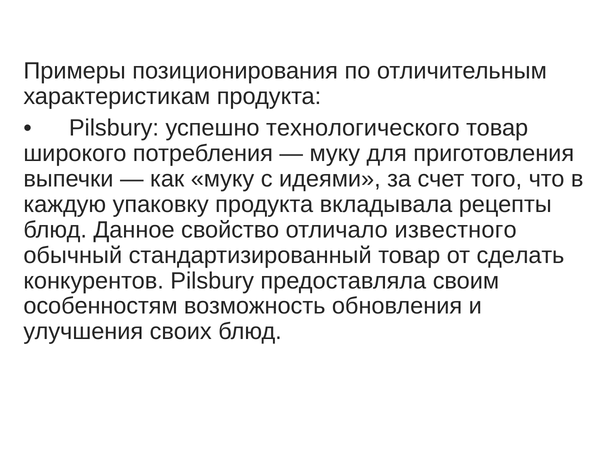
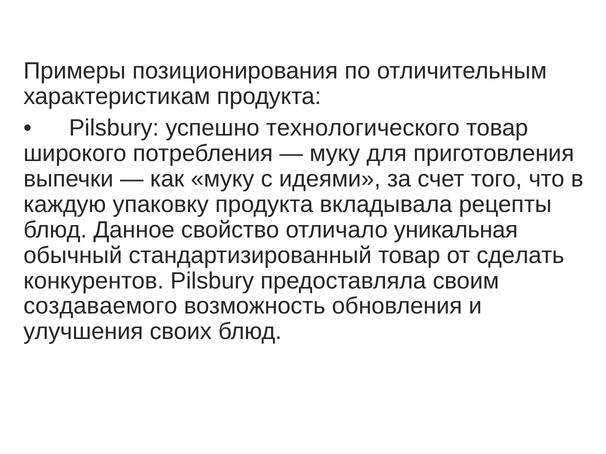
известного: известного -> уникальная (456, 230)
особенностям: особенностям -> создаваемого (100, 307)
